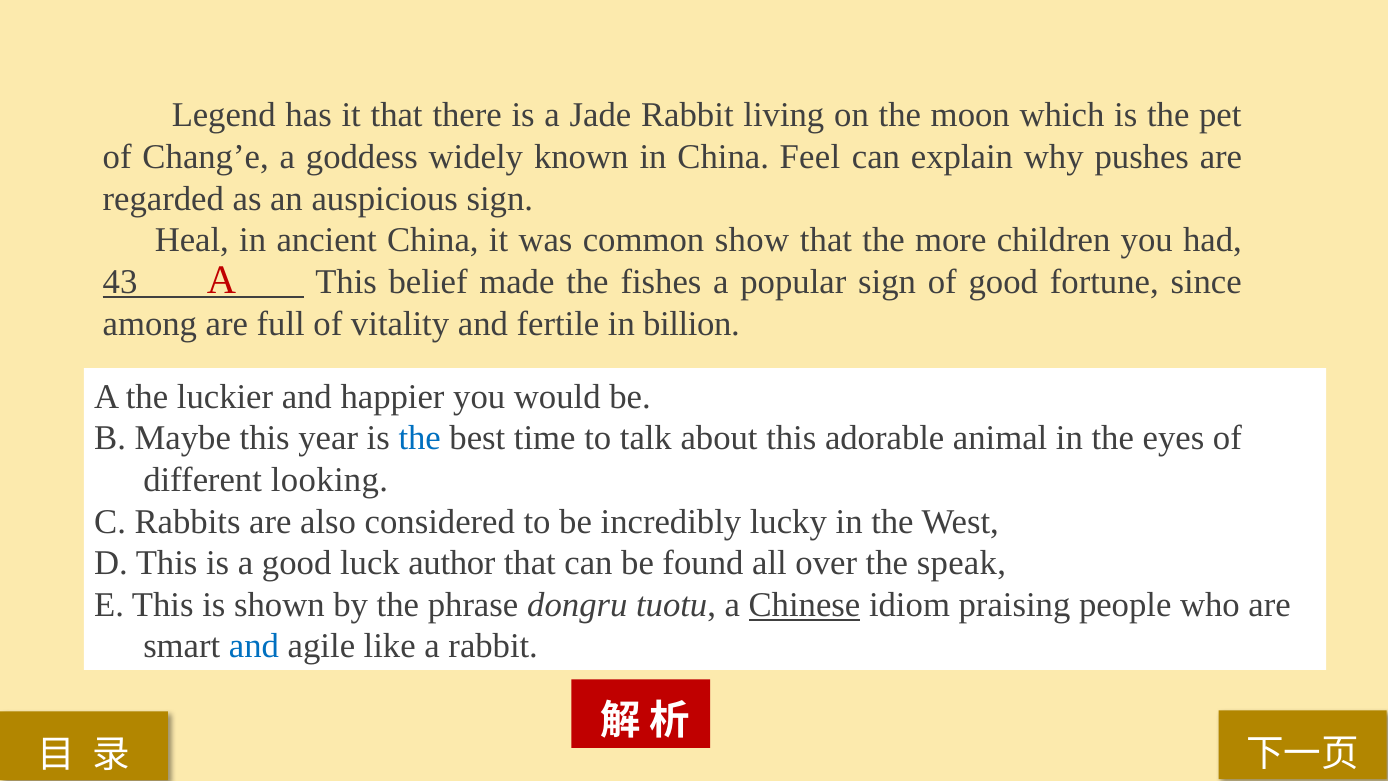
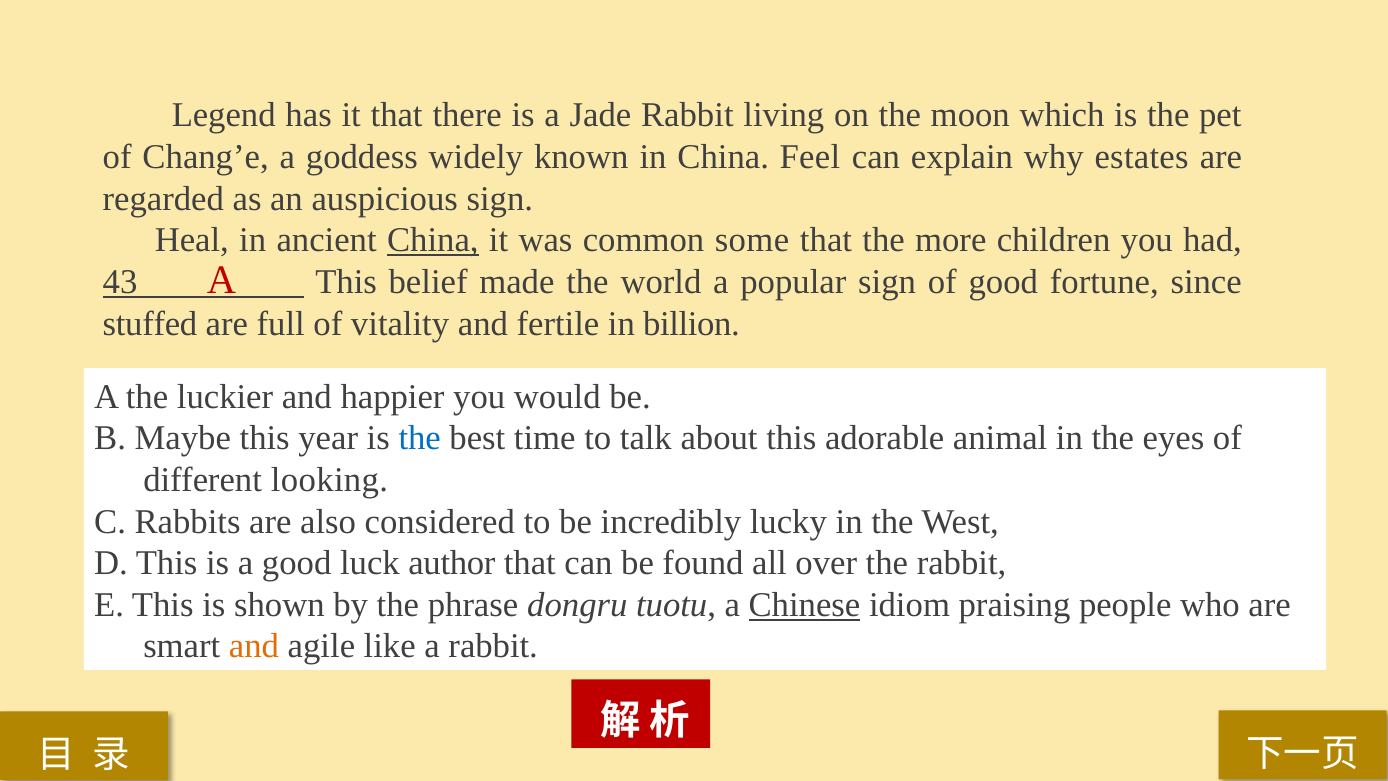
pushes: pushes -> estates (1142, 157)
China underline: none -> present (433, 240)
show: show -> some (752, 240)
fishes: fishes -> world (661, 282)
among: among -> stuffed (150, 323)
the speak: speak -> rabbit (962, 563)
and colour: blue -> orange (254, 646)
